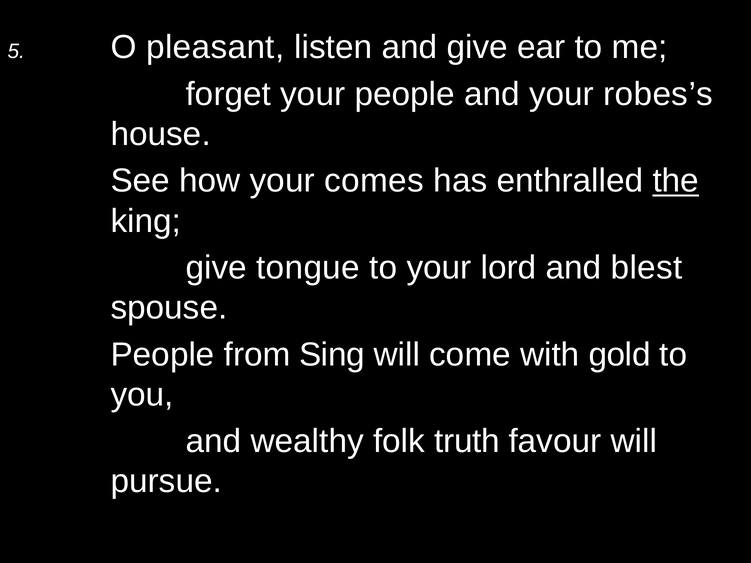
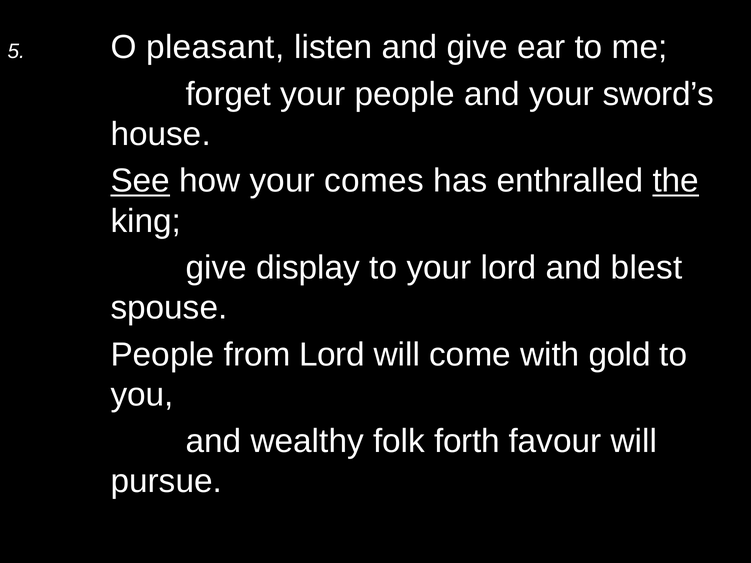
robes’s: robes’s -> sword’s (658, 94)
See underline: none -> present (140, 181)
tongue: tongue -> display (308, 268)
from Sing: Sing -> Lord (332, 355)
truth: truth -> forth (467, 441)
